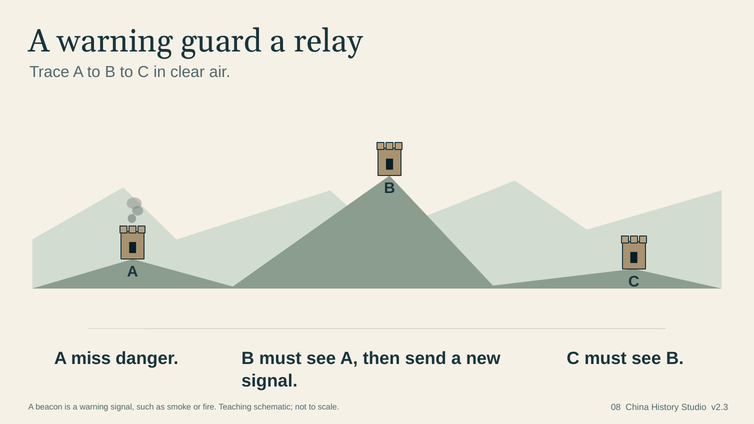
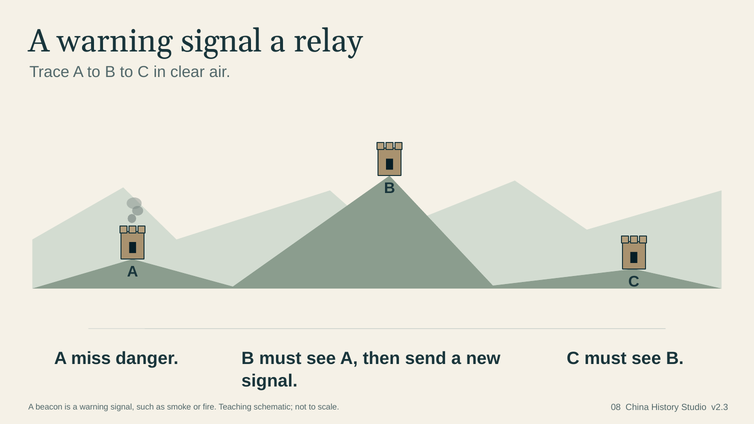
guard: guard -> signal (222, 41)
